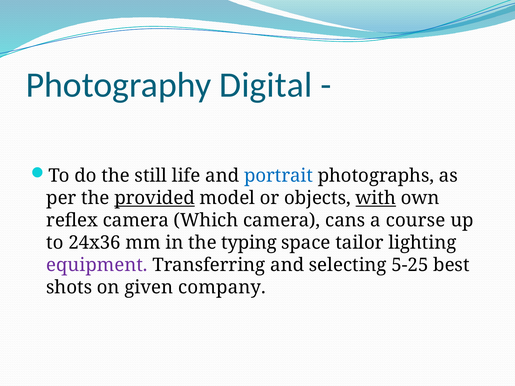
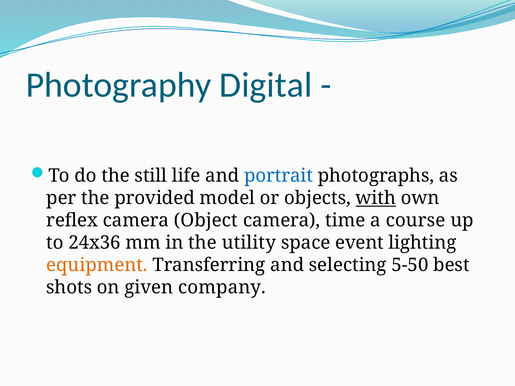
provided underline: present -> none (155, 198)
Which: Which -> Object (206, 221)
cans: cans -> time (345, 221)
typing: typing -> utility (249, 243)
tailor: tailor -> event (360, 243)
equipment colour: purple -> orange (97, 265)
5-25: 5-25 -> 5-50 (410, 265)
